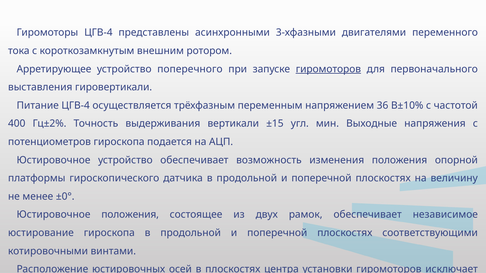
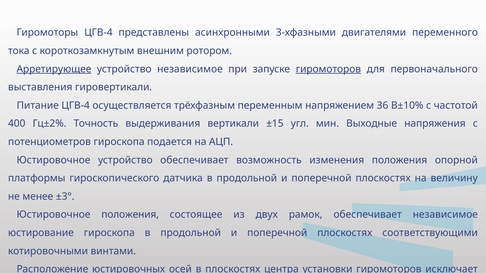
Арретирующее underline: none -> present (54, 69)
устройство поперечного: поперечного -> независимое (190, 69)
±0°: ±0° -> ±3° (65, 197)
